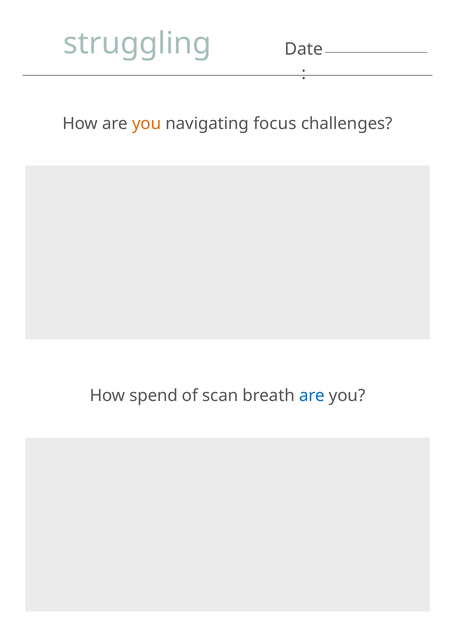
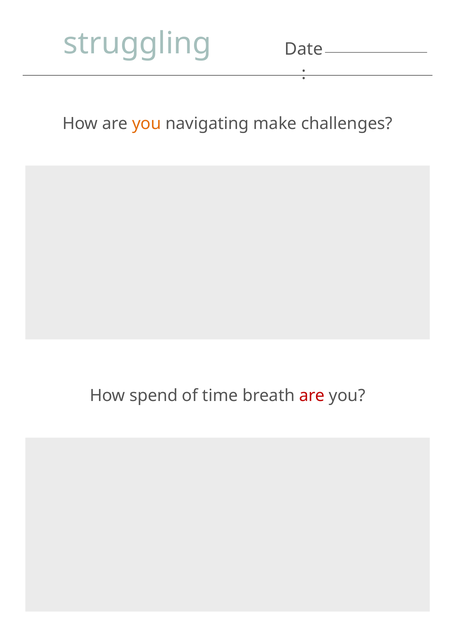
focus: focus -> make (275, 124)
scan: scan -> time (220, 396)
are colour: blue -> red (312, 396)
